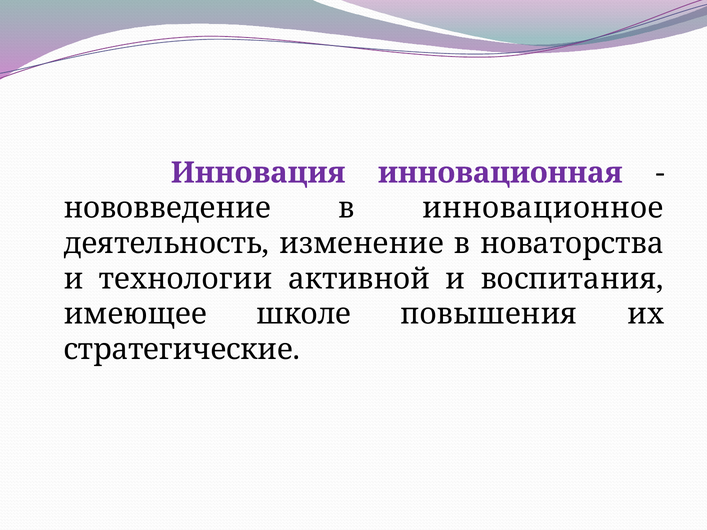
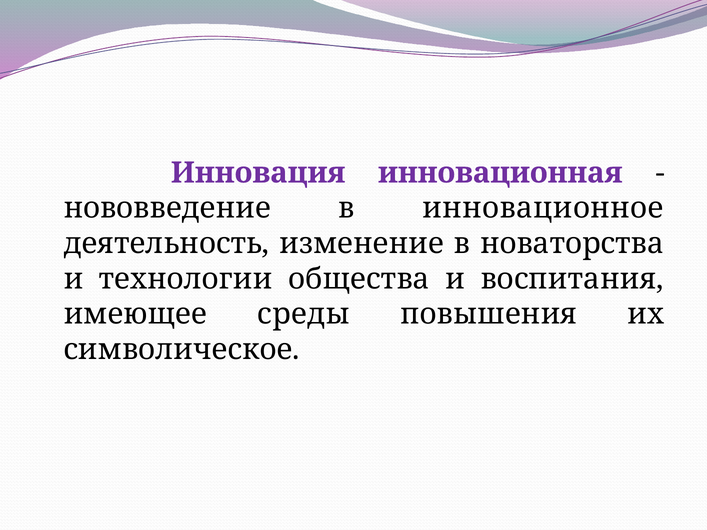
активной: активной -> общества (359, 279)
школе: школе -> среды (304, 314)
стратегические: стратегические -> символическое (182, 350)
